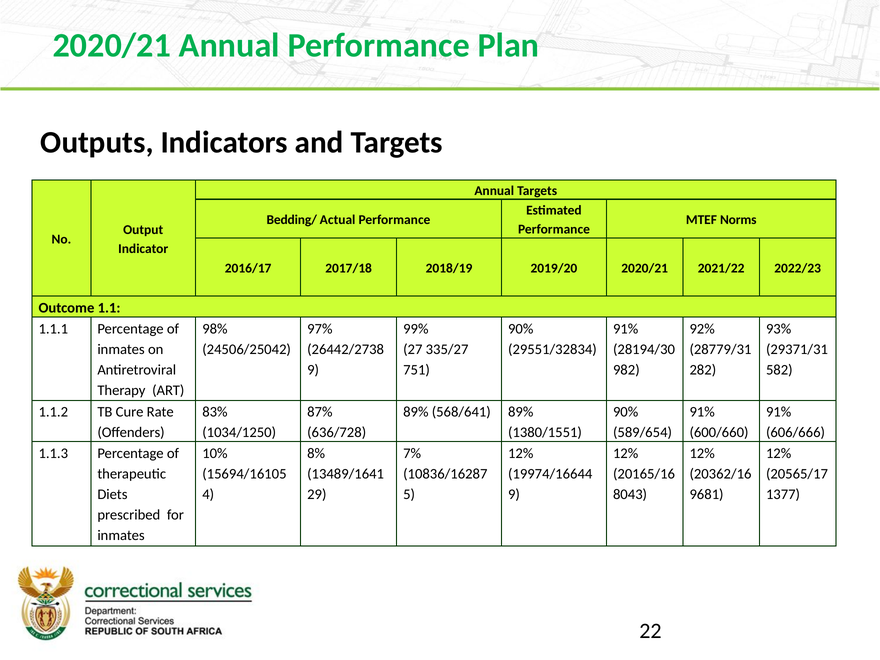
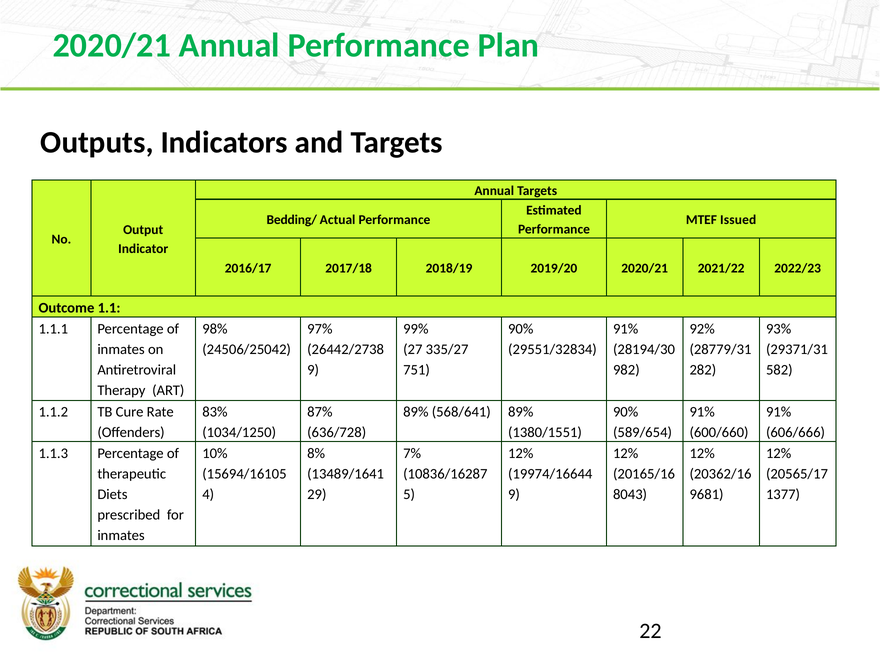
Norms: Norms -> Issued (738, 220)
